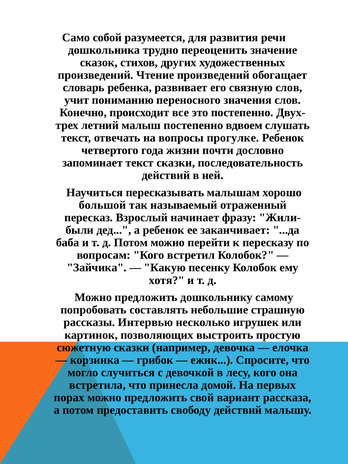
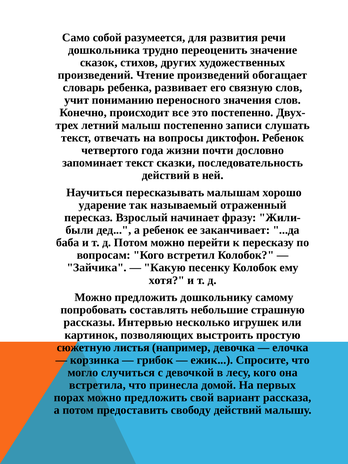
вдвоем: вдвоем -> записи (244, 125)
прогулке: прогулке -> диктофон (233, 138)
большой: большой -> ударение (103, 205)
сюжетную сказки: сказки -> листья (132, 347)
